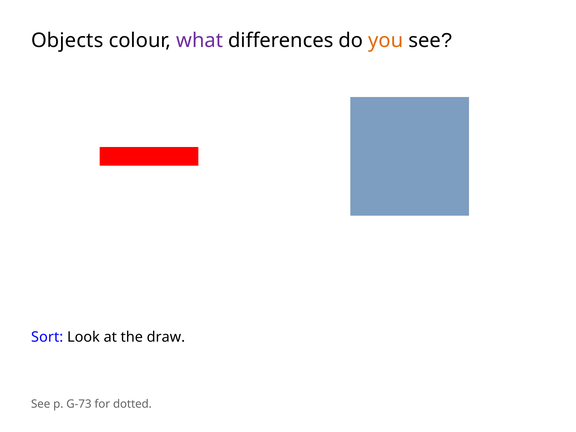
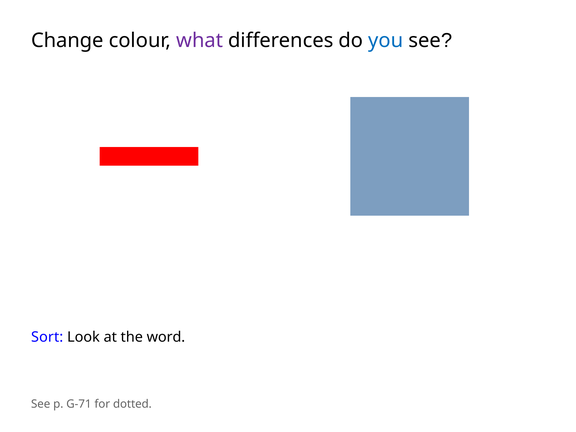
Objects: Objects -> Change (67, 41)
you colour: orange -> blue (386, 41)
draw: draw -> word (166, 337)
G-73: G-73 -> G-71 (79, 404)
